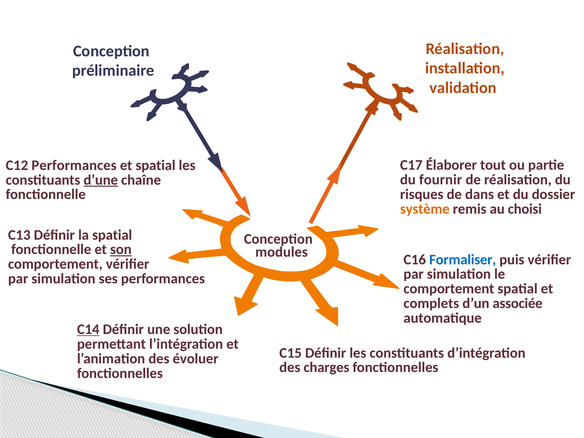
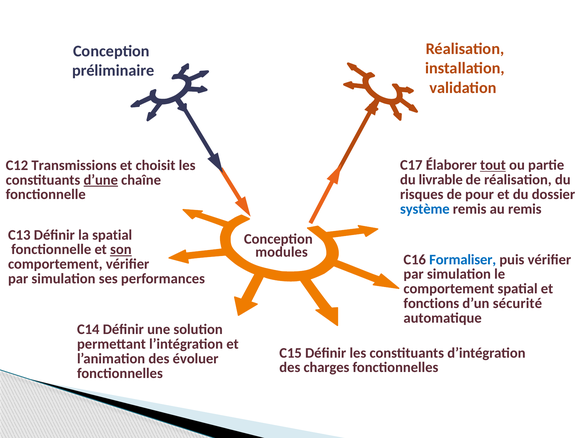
tout underline: none -> present (493, 165)
C12 Performances: Performances -> Transmissions (74, 165)
et spatial: spatial -> choisit (156, 165)
fournir: fournir -> livrable (441, 180)
dans: dans -> pour (480, 194)
système colour: orange -> blue (425, 209)
au choisi: choisi -> remis (525, 209)
complets: complets -> fonctions (431, 303)
associée: associée -> sécurité (517, 303)
C14 underline: present -> none (88, 329)
